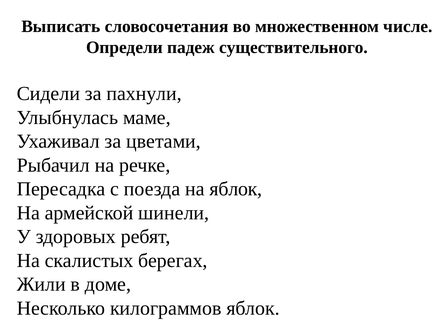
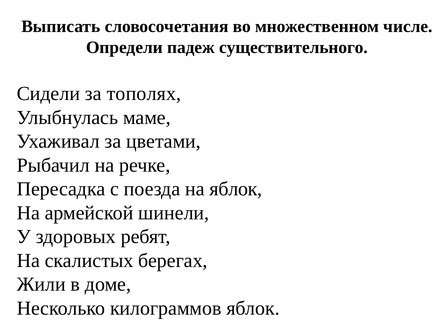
пахнули: пахнули -> тополях (144, 94)
